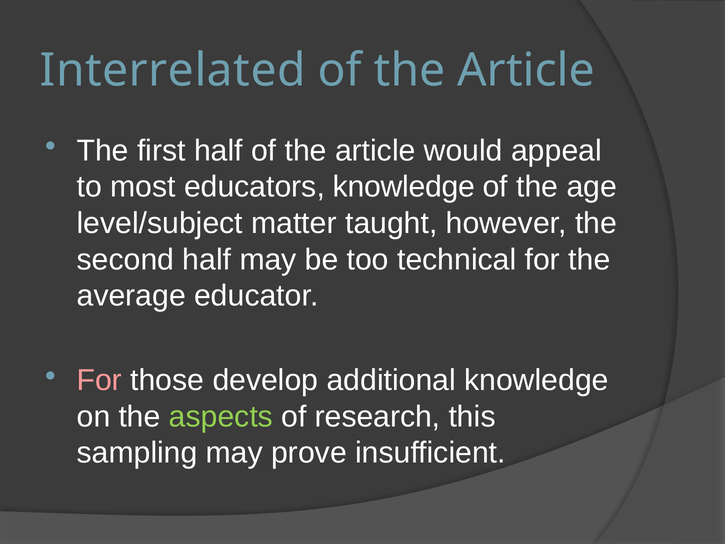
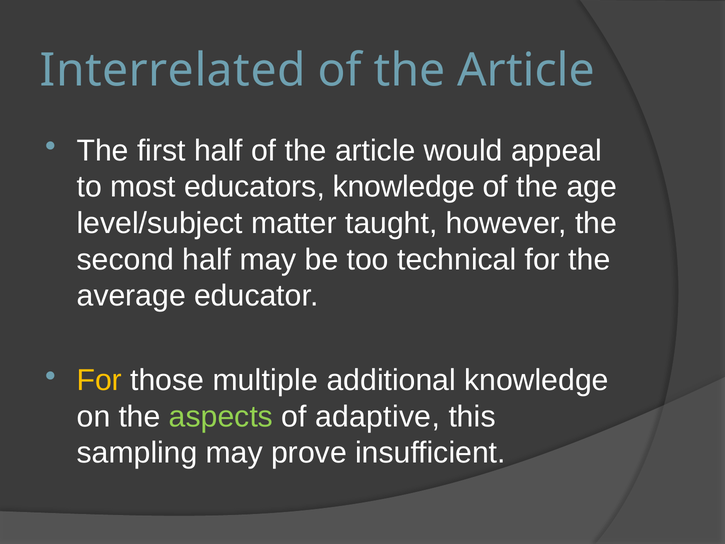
For colour: pink -> yellow (99, 380)
develop: develop -> multiple (265, 380)
research: research -> adaptive (377, 417)
